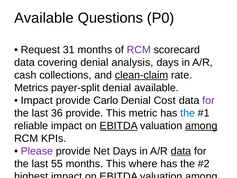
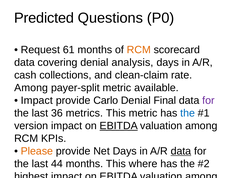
Available: Available -> Predicted (44, 18)
31: 31 -> 61 (69, 50)
RCM colour: purple -> orange (139, 50)
clean-claim underline: present -> none (142, 75)
Metrics: Metrics -> Among (31, 88)
payer-split denial: denial -> metric (117, 88)
Denial Cost: Cost -> Final (165, 100)
36 provide: provide -> metrics (84, 113)
reliable: reliable -> version (31, 126)
among underline: present -> none (201, 126)
Please colour: purple -> orange (37, 151)
55: 55 -> 44 (57, 163)
